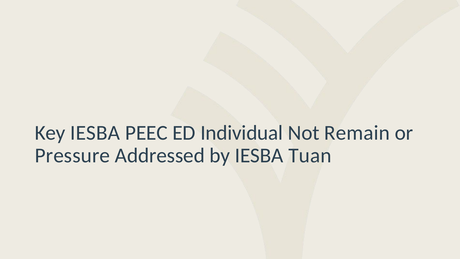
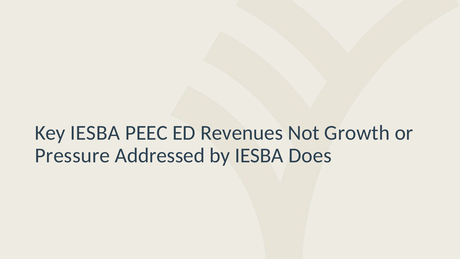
Individual: Individual -> Revenues (242, 133)
Remain: Remain -> Growth (357, 133)
Tuan: Tuan -> Does (310, 155)
